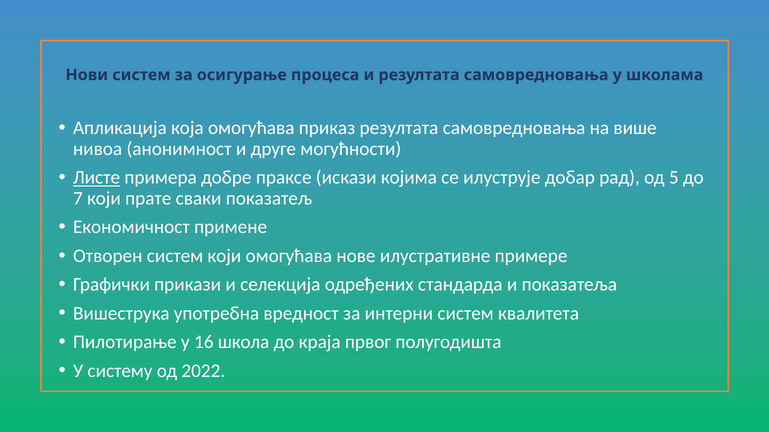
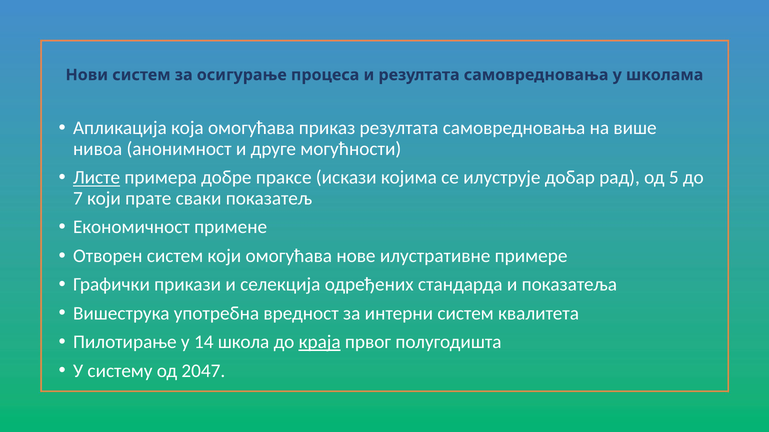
16: 16 -> 14 (204, 342)
краја underline: none -> present (320, 342)
2022: 2022 -> 2047 (203, 371)
